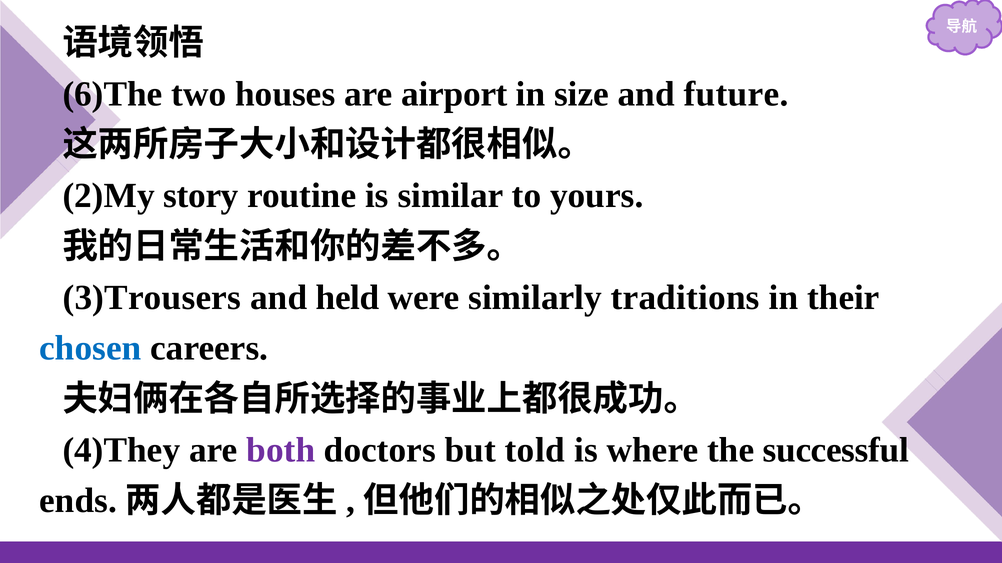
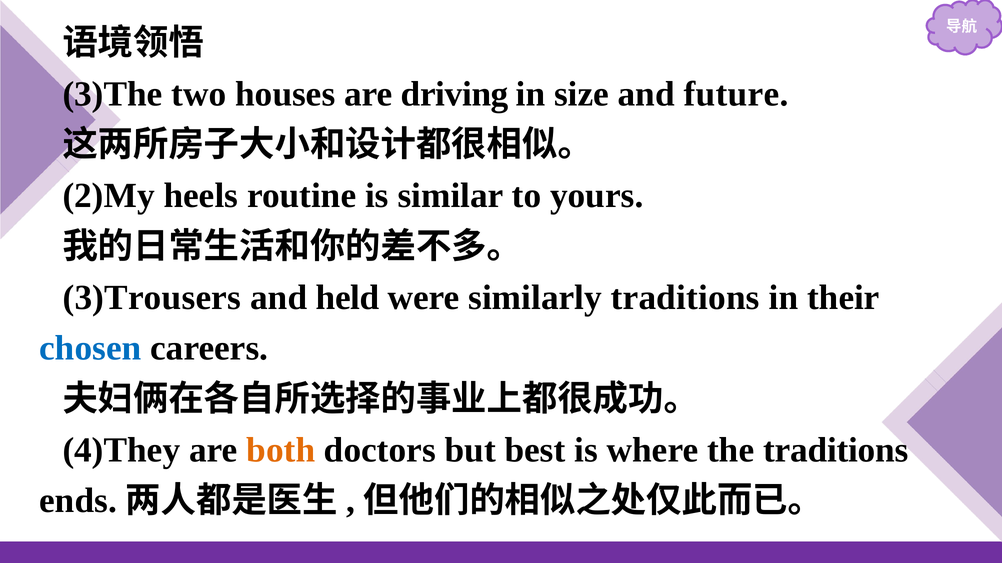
6)The: 6)The -> 3)The (113, 94)
airport: airport -> driving (455, 94)
story: story -> heels (201, 196)
both colour: purple -> orange (281, 450)
told: told -> best (535, 450)
the successful: successful -> traditions (836, 450)
